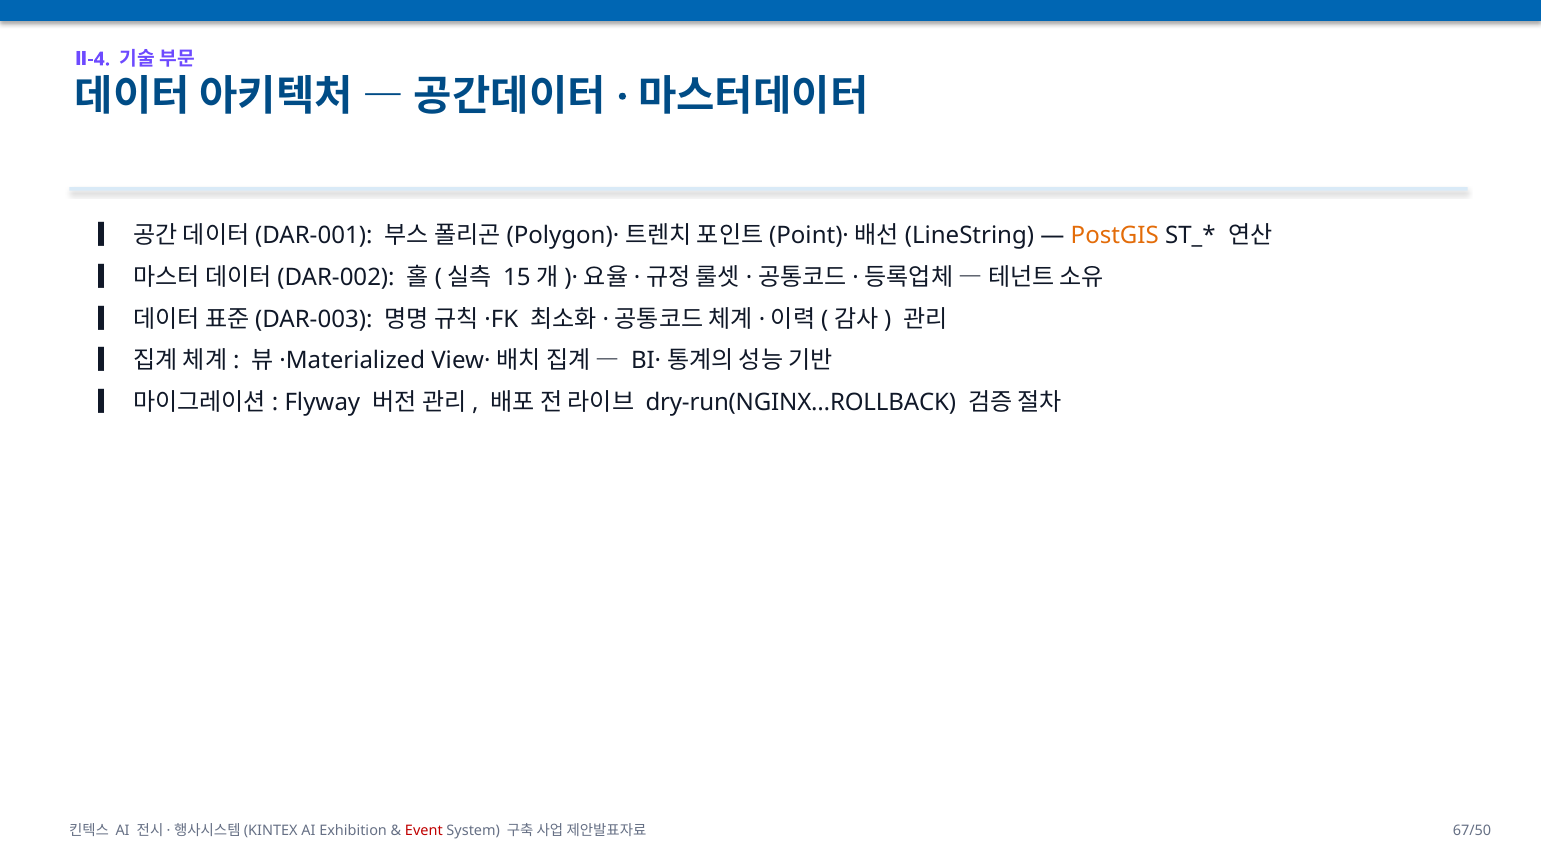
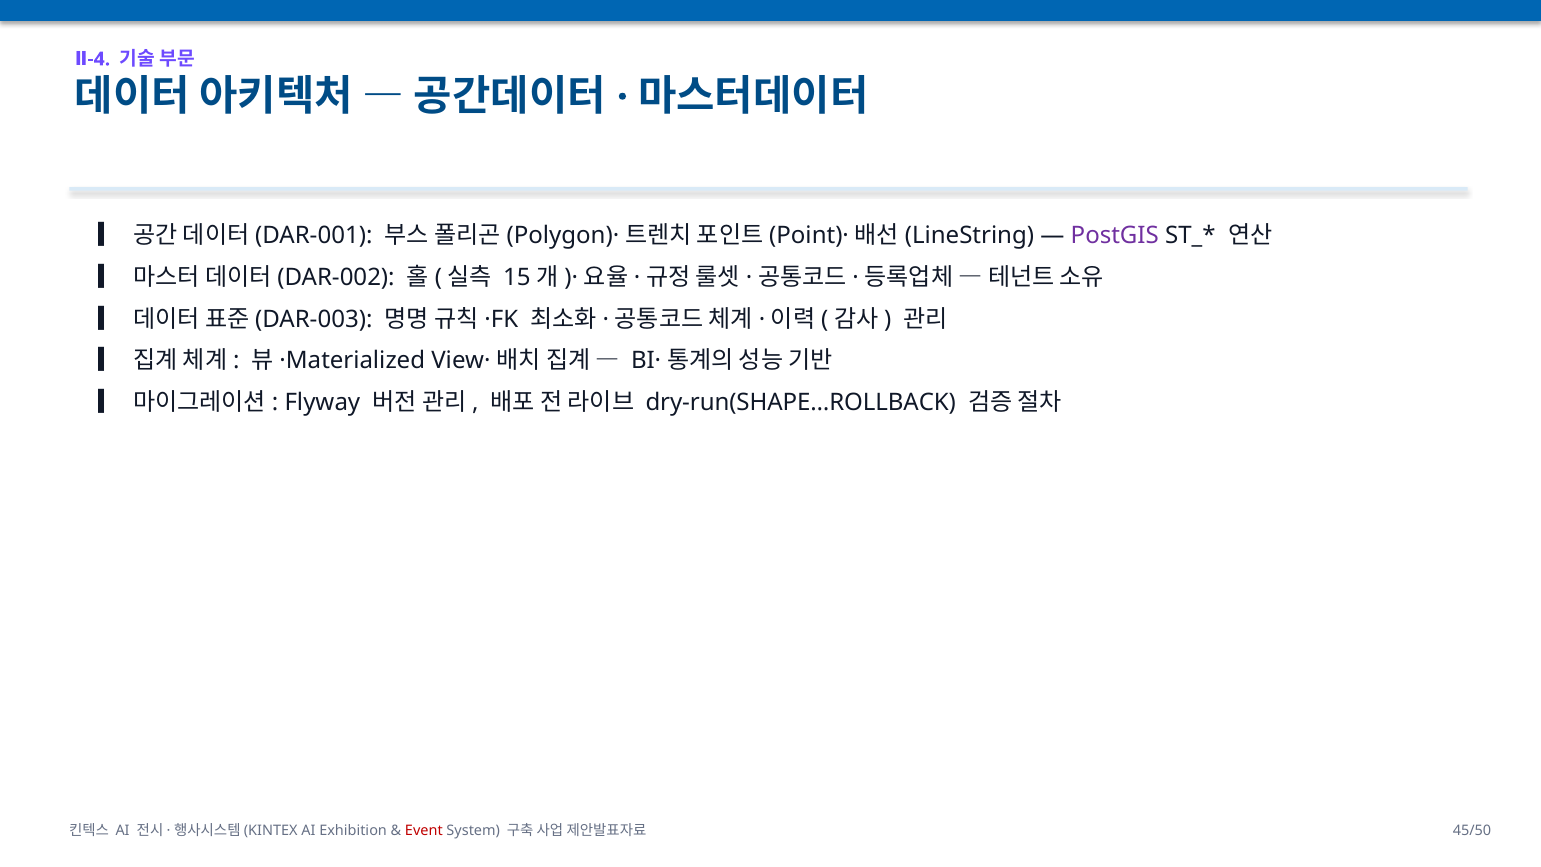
PostGIS colour: orange -> purple (1115, 236)
dry-run(NGINX…ROLLBACK: dry-run(NGINX…ROLLBACK -> dry-run(SHAPE…ROLLBACK (801, 403)
67/50: 67/50 -> 45/50 (1472, 830)
